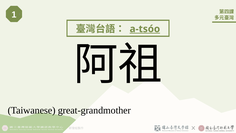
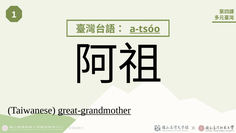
great-grandmother underline: none -> present (94, 110)
